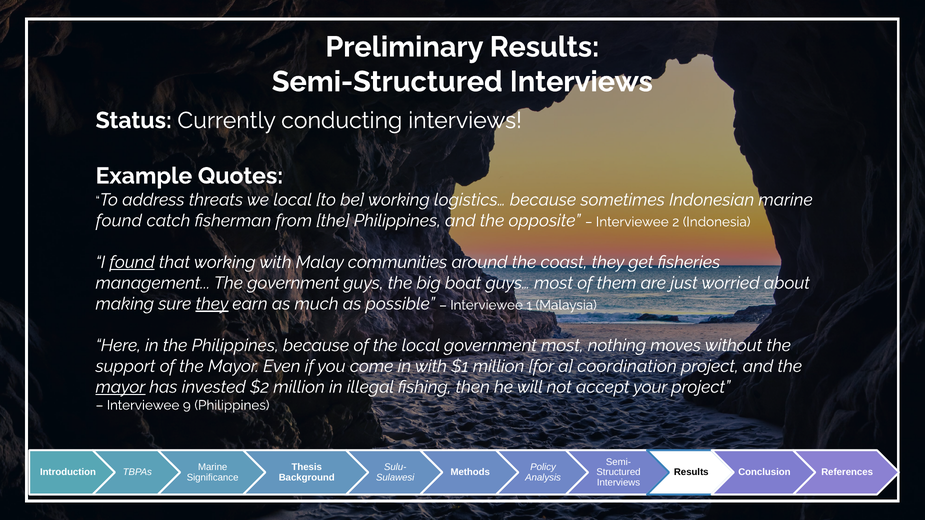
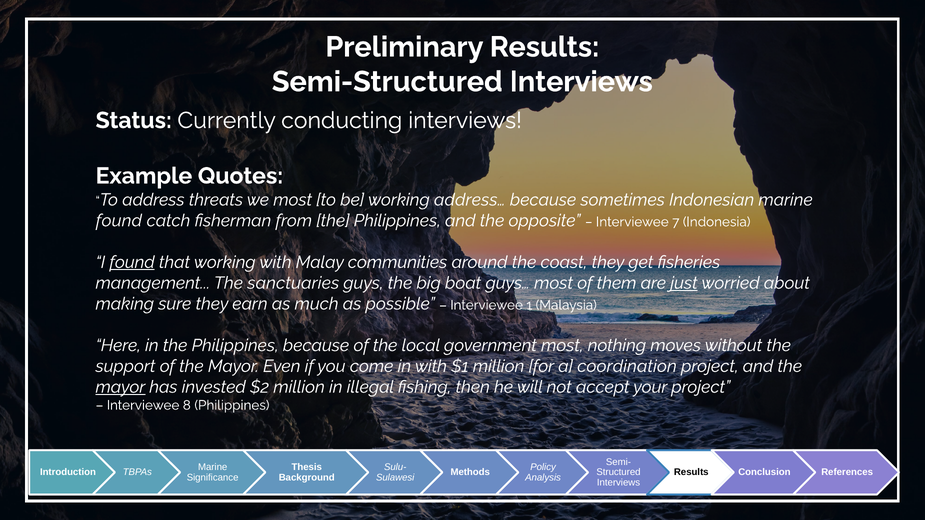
we local: local -> most (293, 200)
logistics…: logistics… -> address… (470, 200)
2: 2 -> 7 (676, 222)
The government: government -> sanctuaries (293, 283)
just underline: none -> present (684, 283)
they underline: present -> none (212, 304)
9: 9 -> 8 (187, 405)
